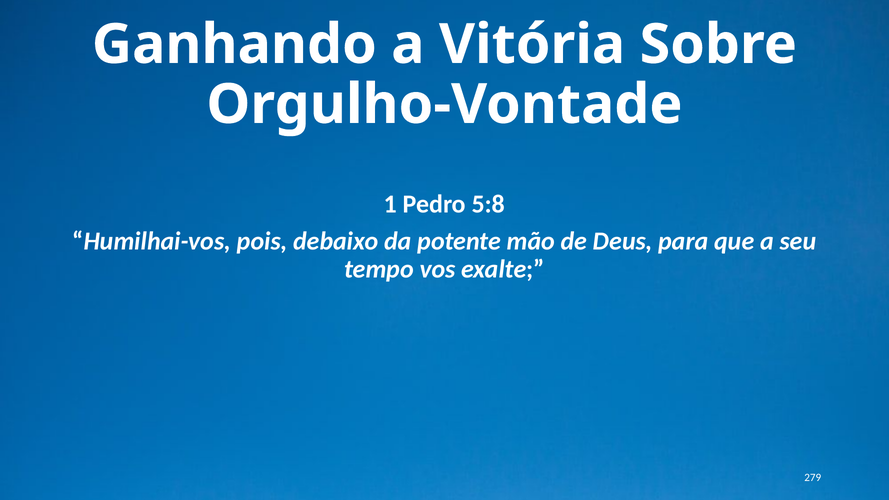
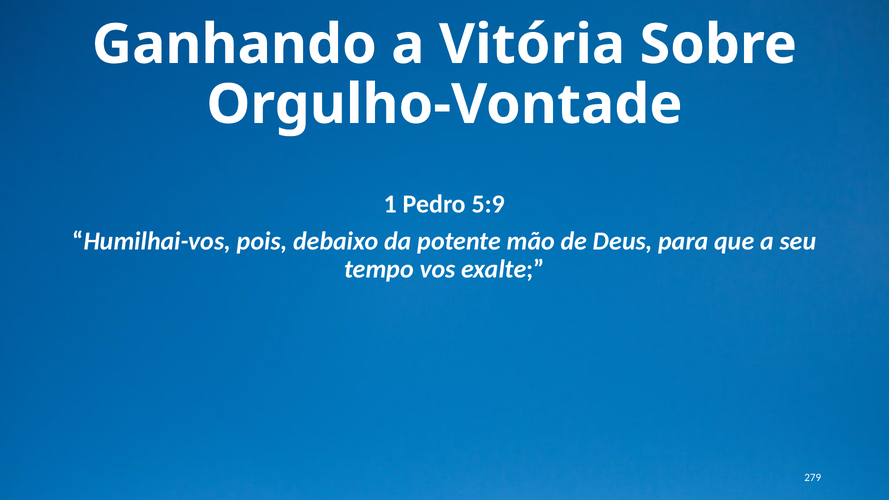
5:8: 5:8 -> 5:9 (488, 204)
